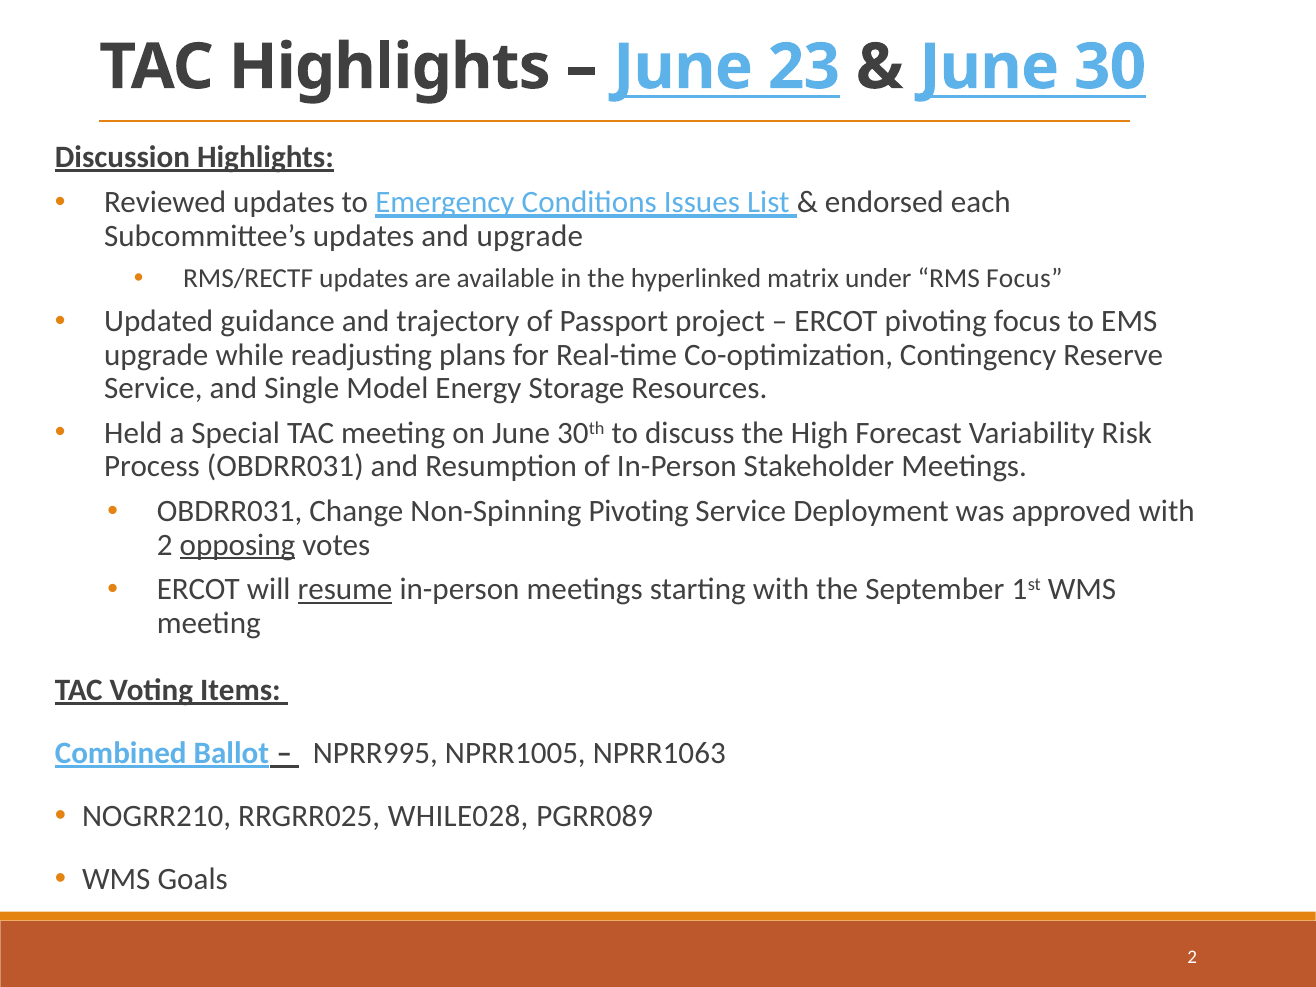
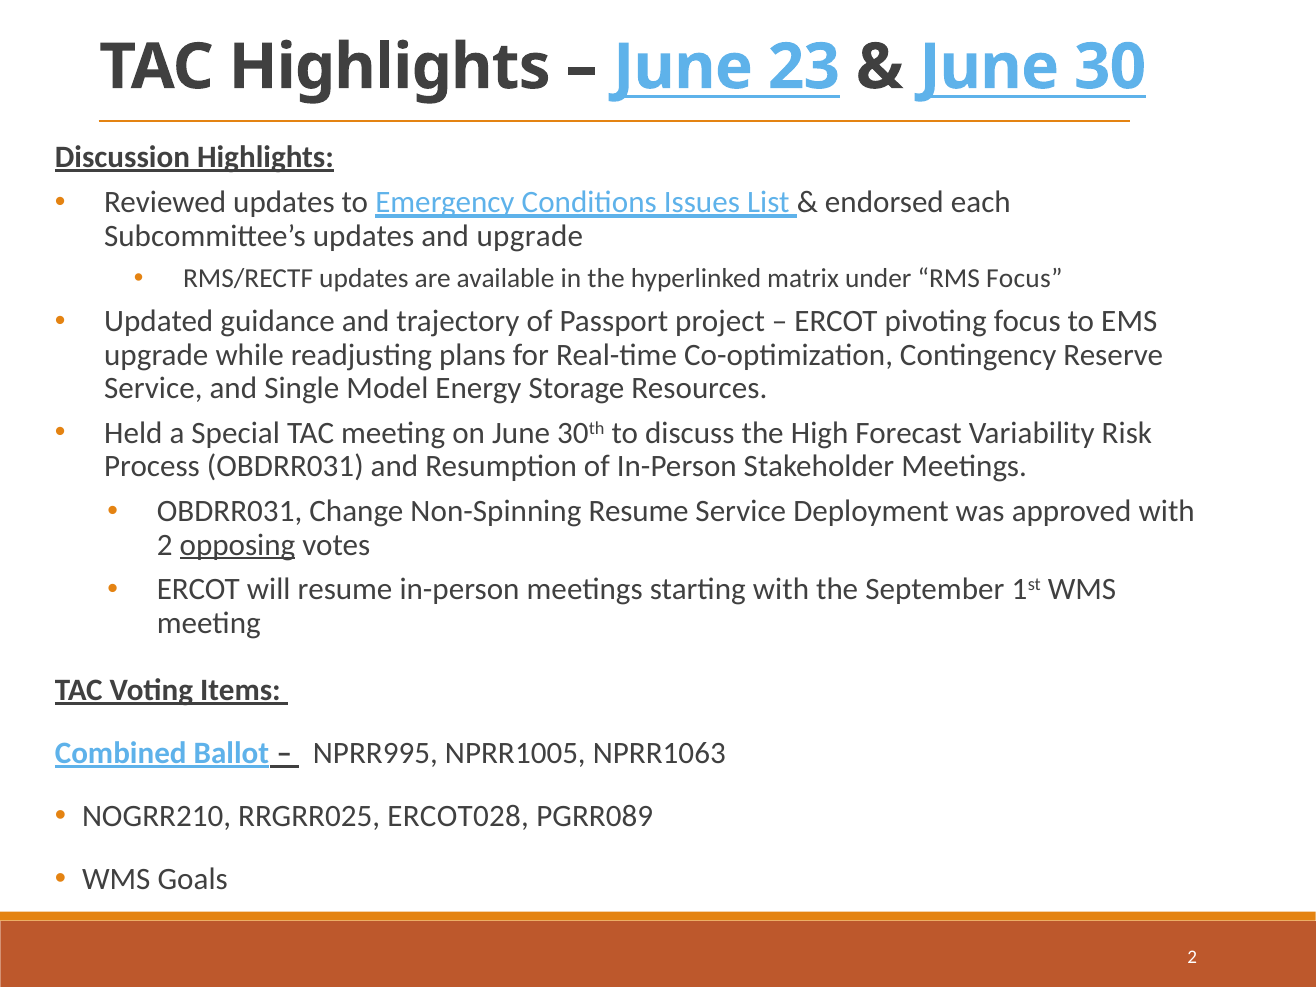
Non-Spinning Pivoting: Pivoting -> Resume (639, 511)
resume underline: present -> none (345, 589)
WHILE028: WHILE028 -> ERCOT028 (458, 816)
